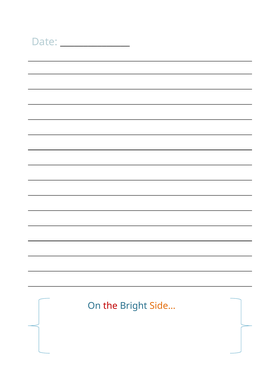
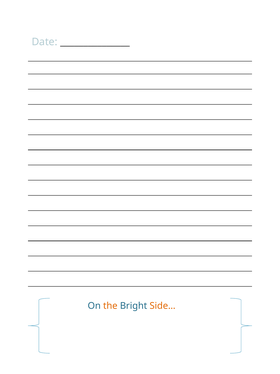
the colour: red -> orange (110, 305)
